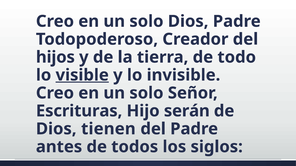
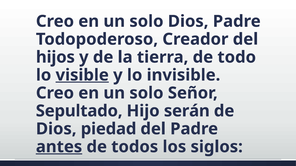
Escrituras: Escrituras -> Sepultado (79, 111)
tienen: tienen -> piedad (109, 129)
antes underline: none -> present (59, 147)
